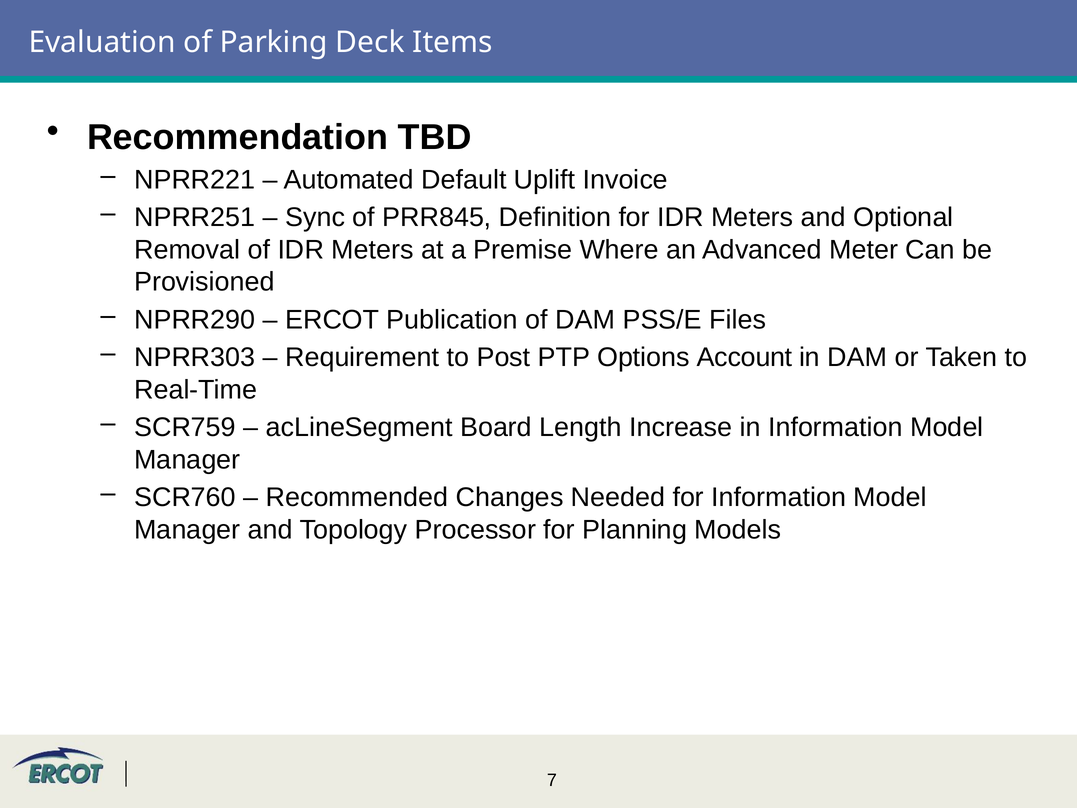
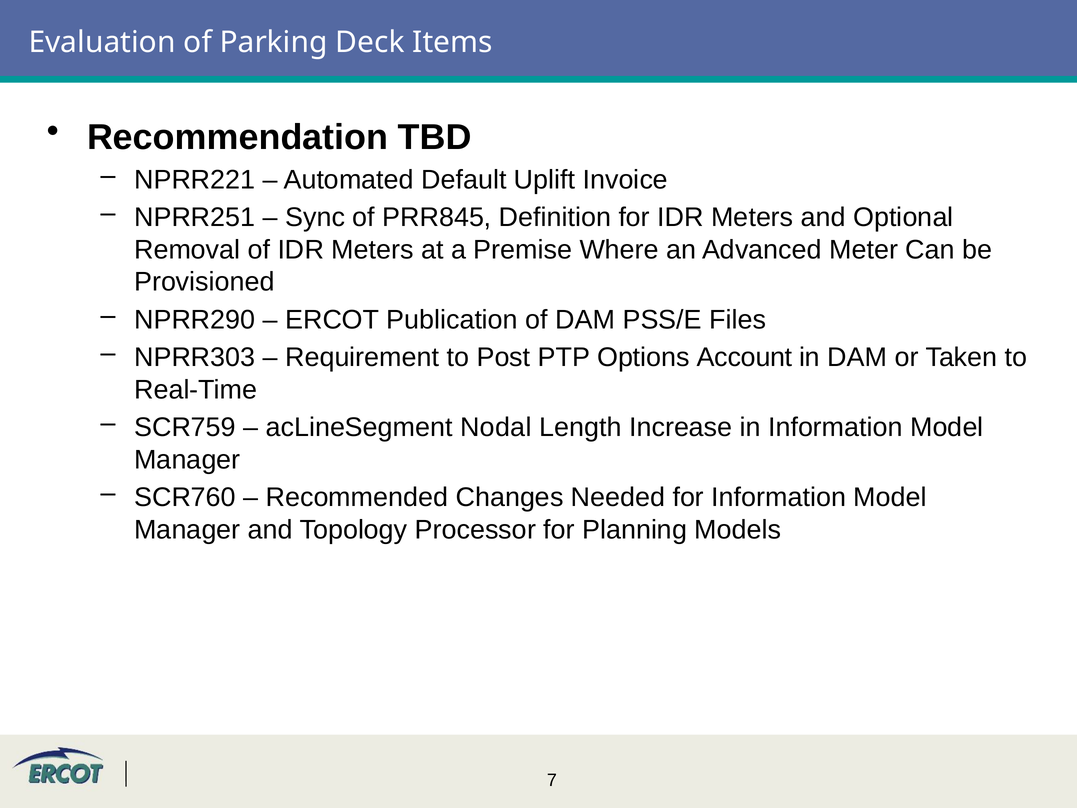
Board: Board -> Nodal (496, 427)
